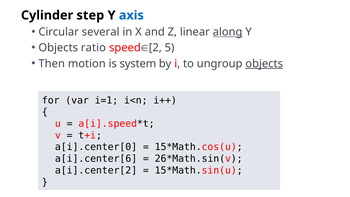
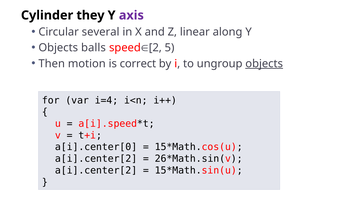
step: step -> they (90, 15)
axis colour: blue -> purple (131, 15)
along underline: present -> none (228, 32)
ratio: ratio -> balls (93, 48)
system: system -> correct (138, 64)
i=1: i=1 -> i=4 (106, 100)
a[i].center[6: a[i].center[6 -> a[i].center[2 (96, 159)
